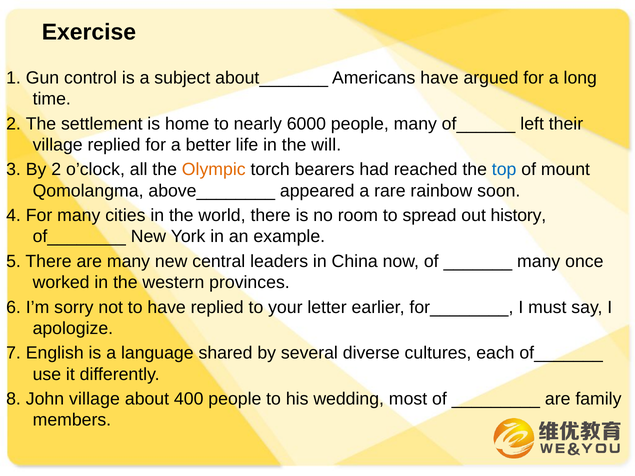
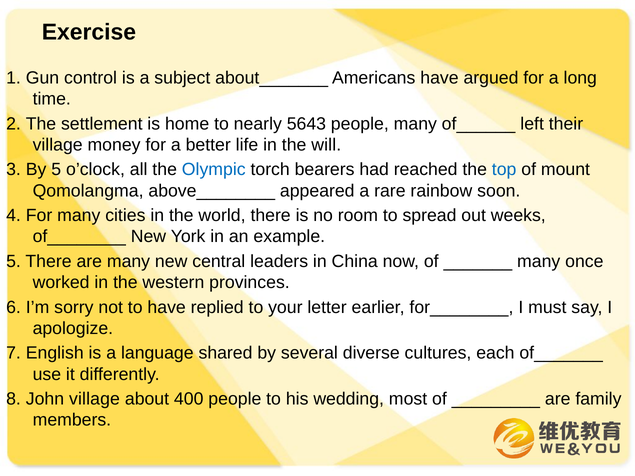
6000: 6000 -> 5643 (306, 124)
village replied: replied -> money (114, 145)
By 2: 2 -> 5 (56, 170)
Olympic colour: orange -> blue (214, 170)
history: history -> weeks (518, 216)
